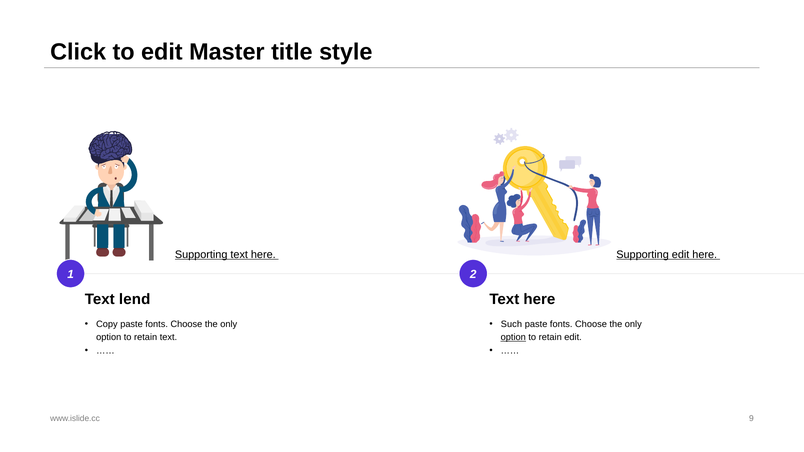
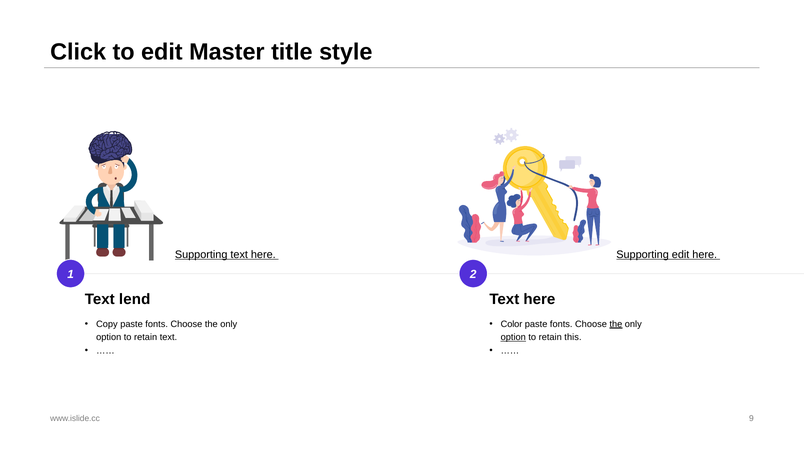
Such: Such -> Color (512, 324)
the underline: none -> present (616, 324)
retain edit: edit -> this (573, 338)
